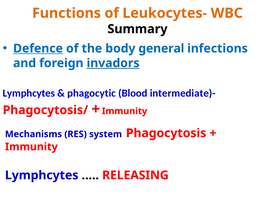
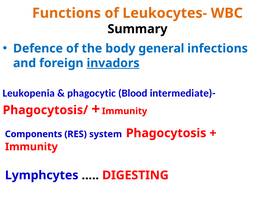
Defence underline: present -> none (38, 49)
Lymphcytes: Lymphcytes -> Leukopenia (29, 93)
Mechanisms: Mechanisms -> Components (34, 134)
RELEASING: RELEASING -> DIGESTING (135, 175)
